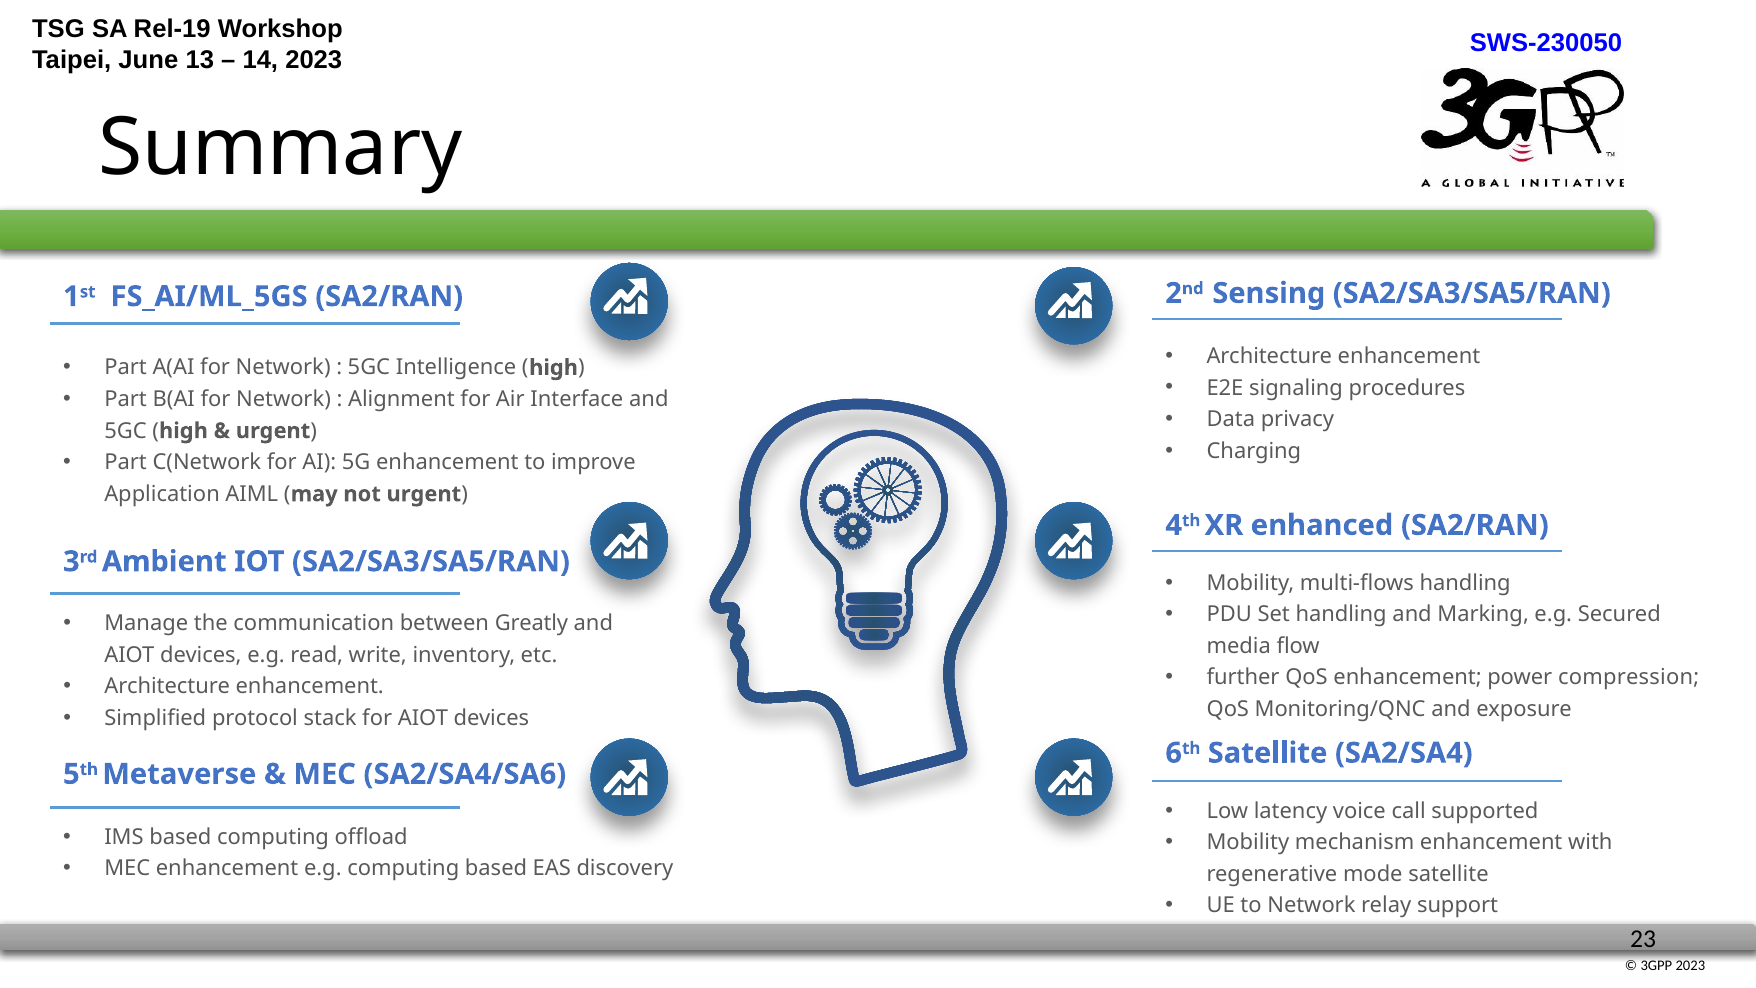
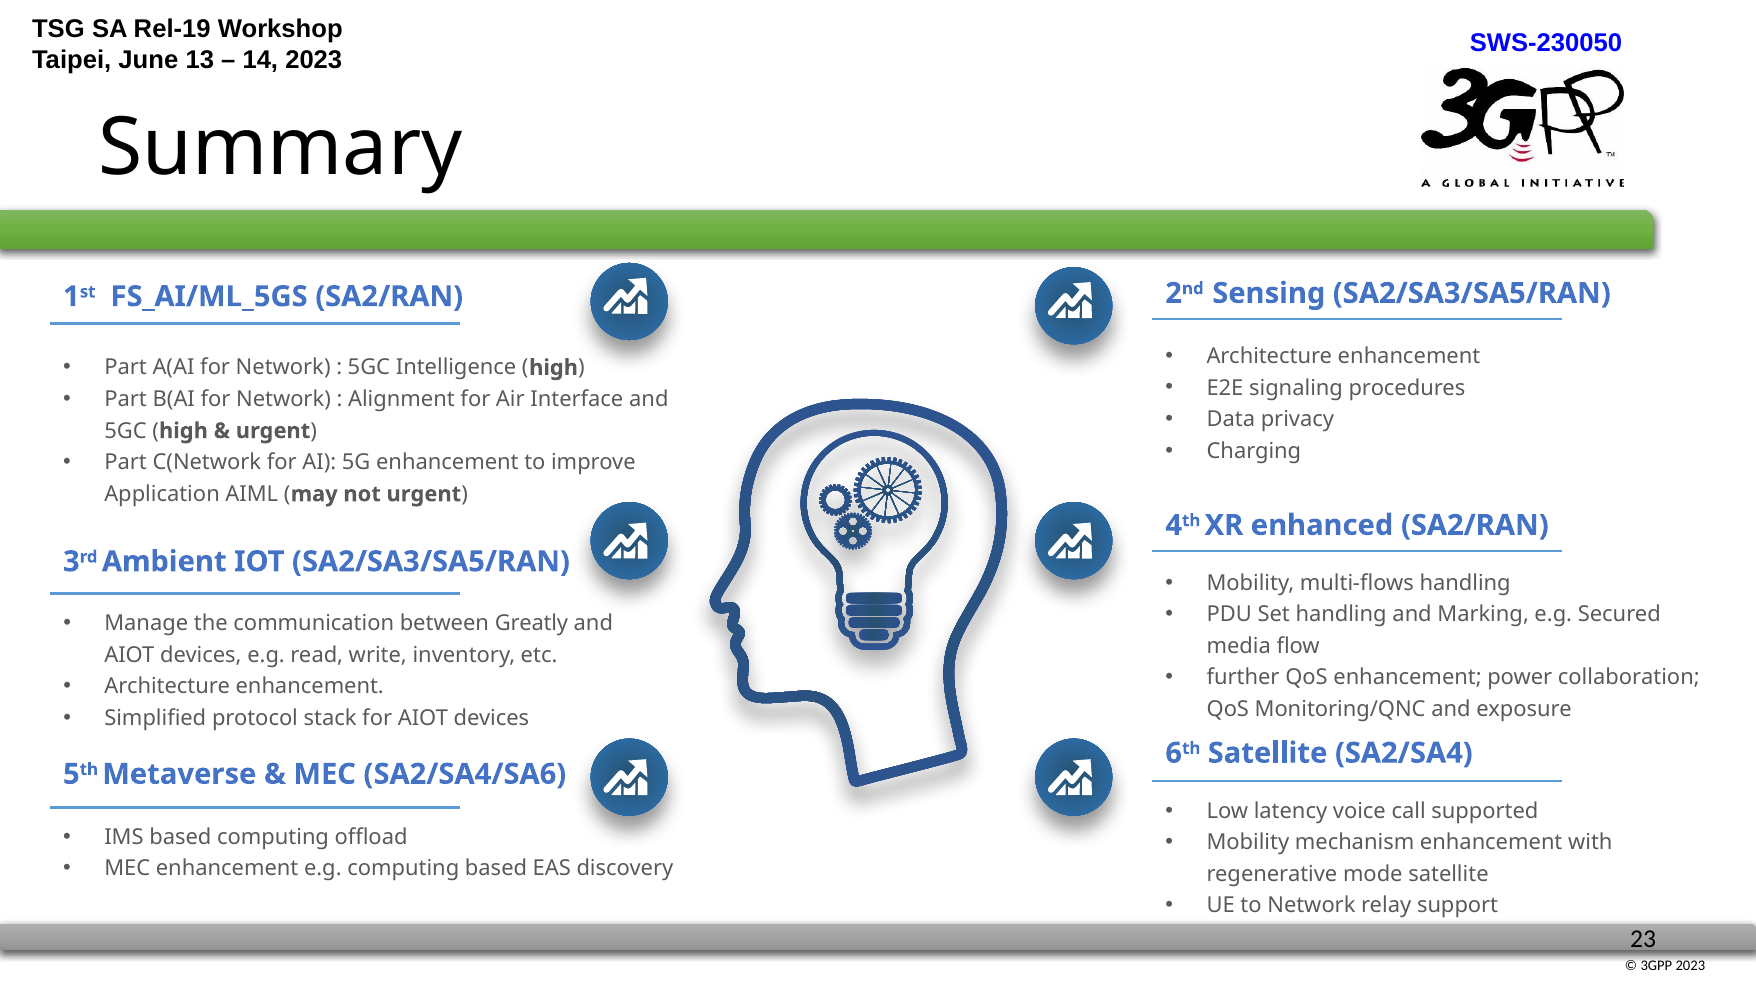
compression: compression -> collaboration (1629, 678)
